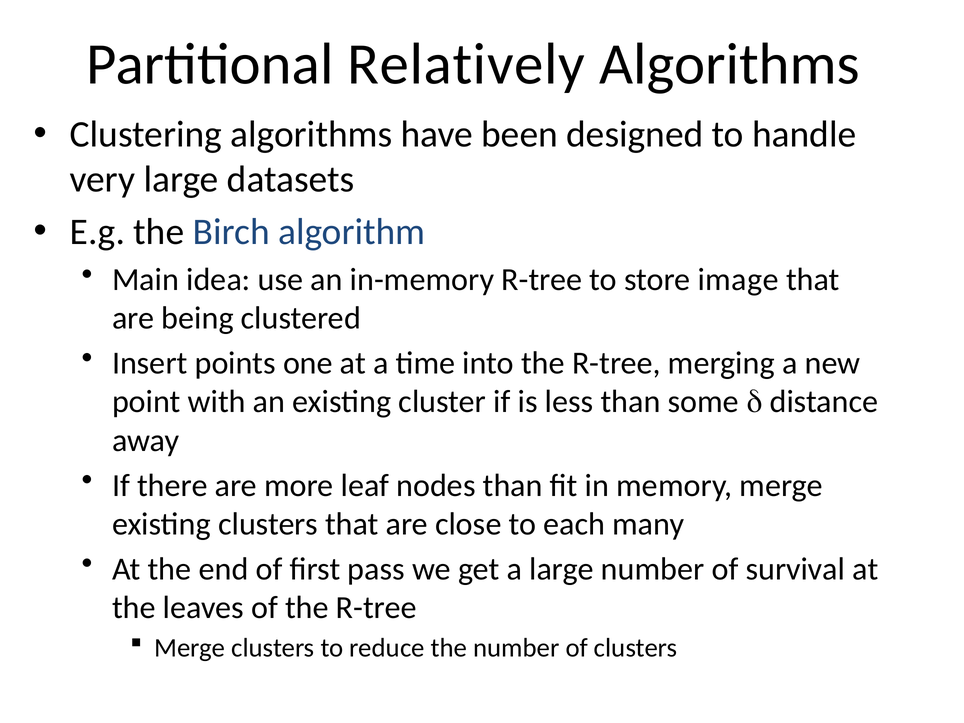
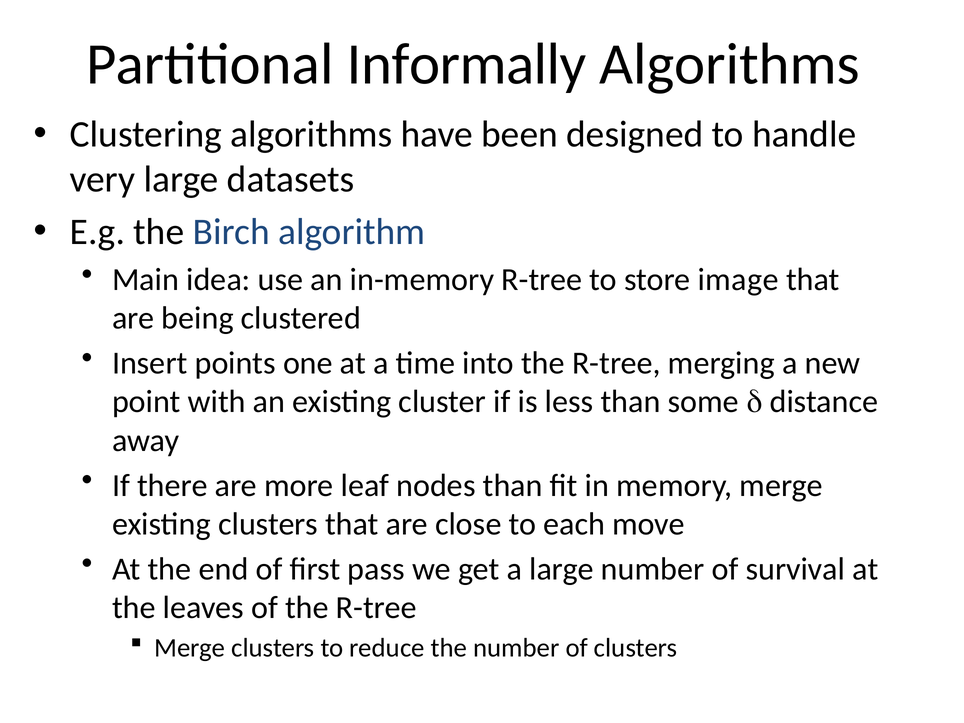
Relatively: Relatively -> Informally (467, 64)
many: many -> move (649, 524)
